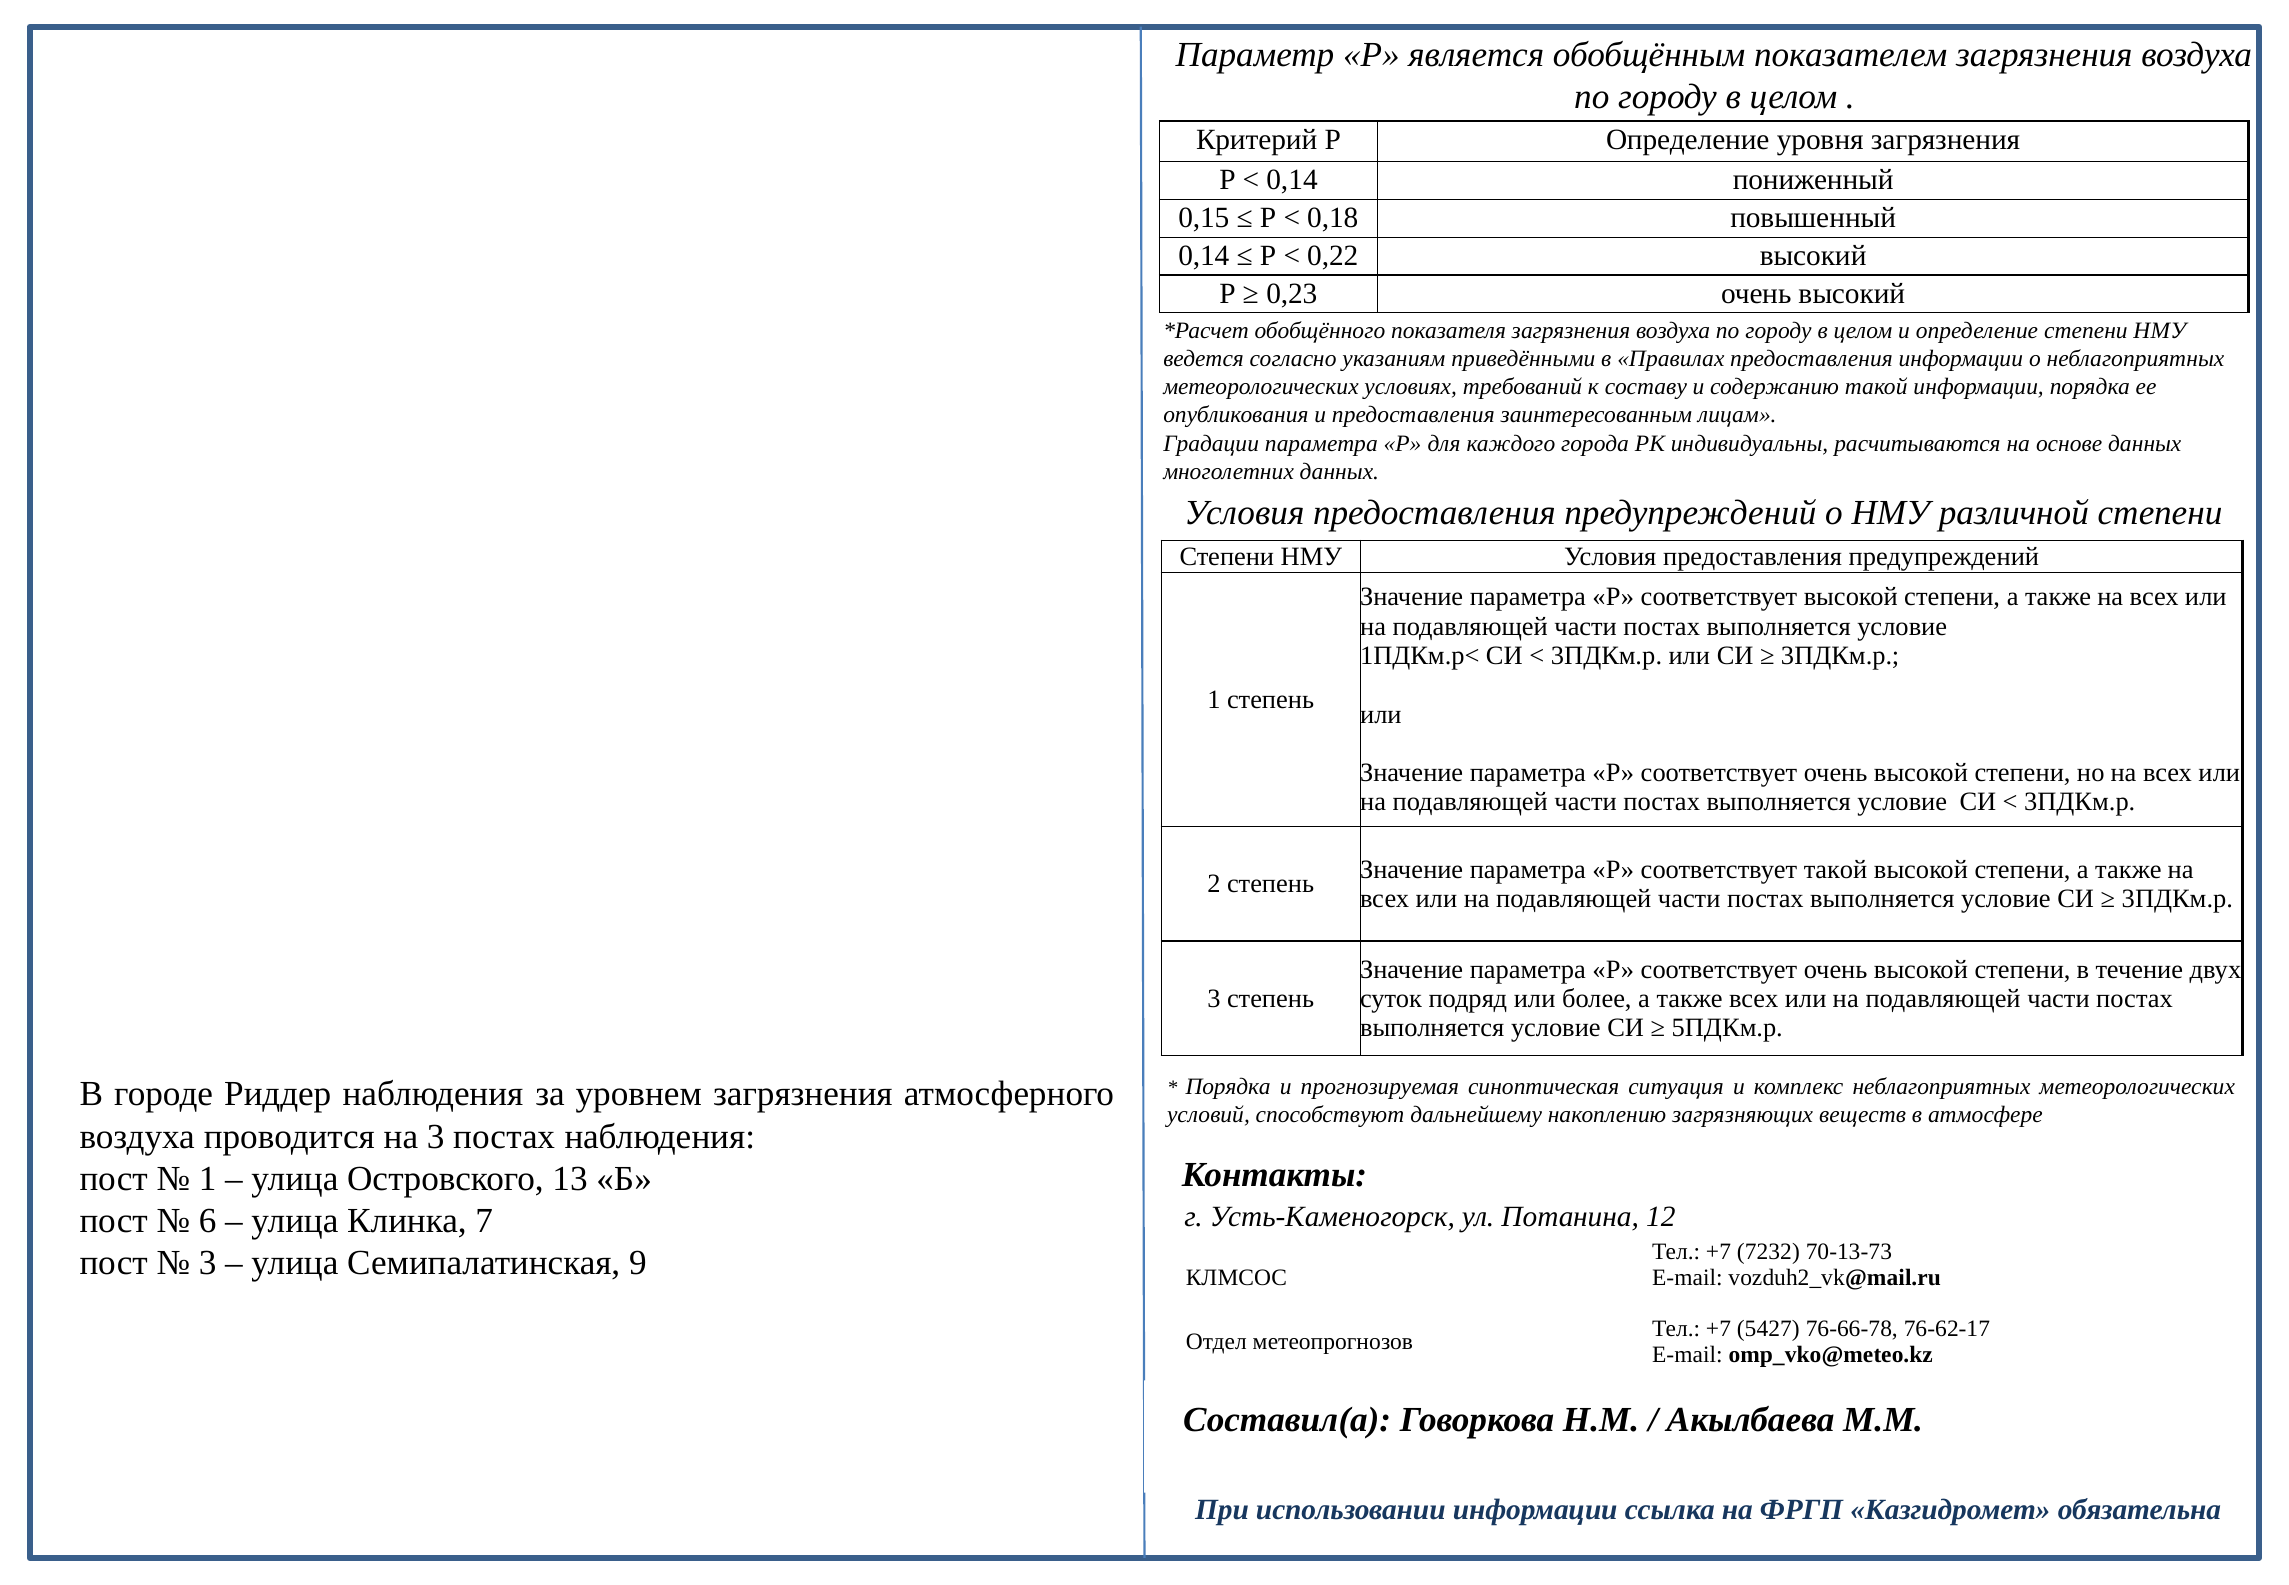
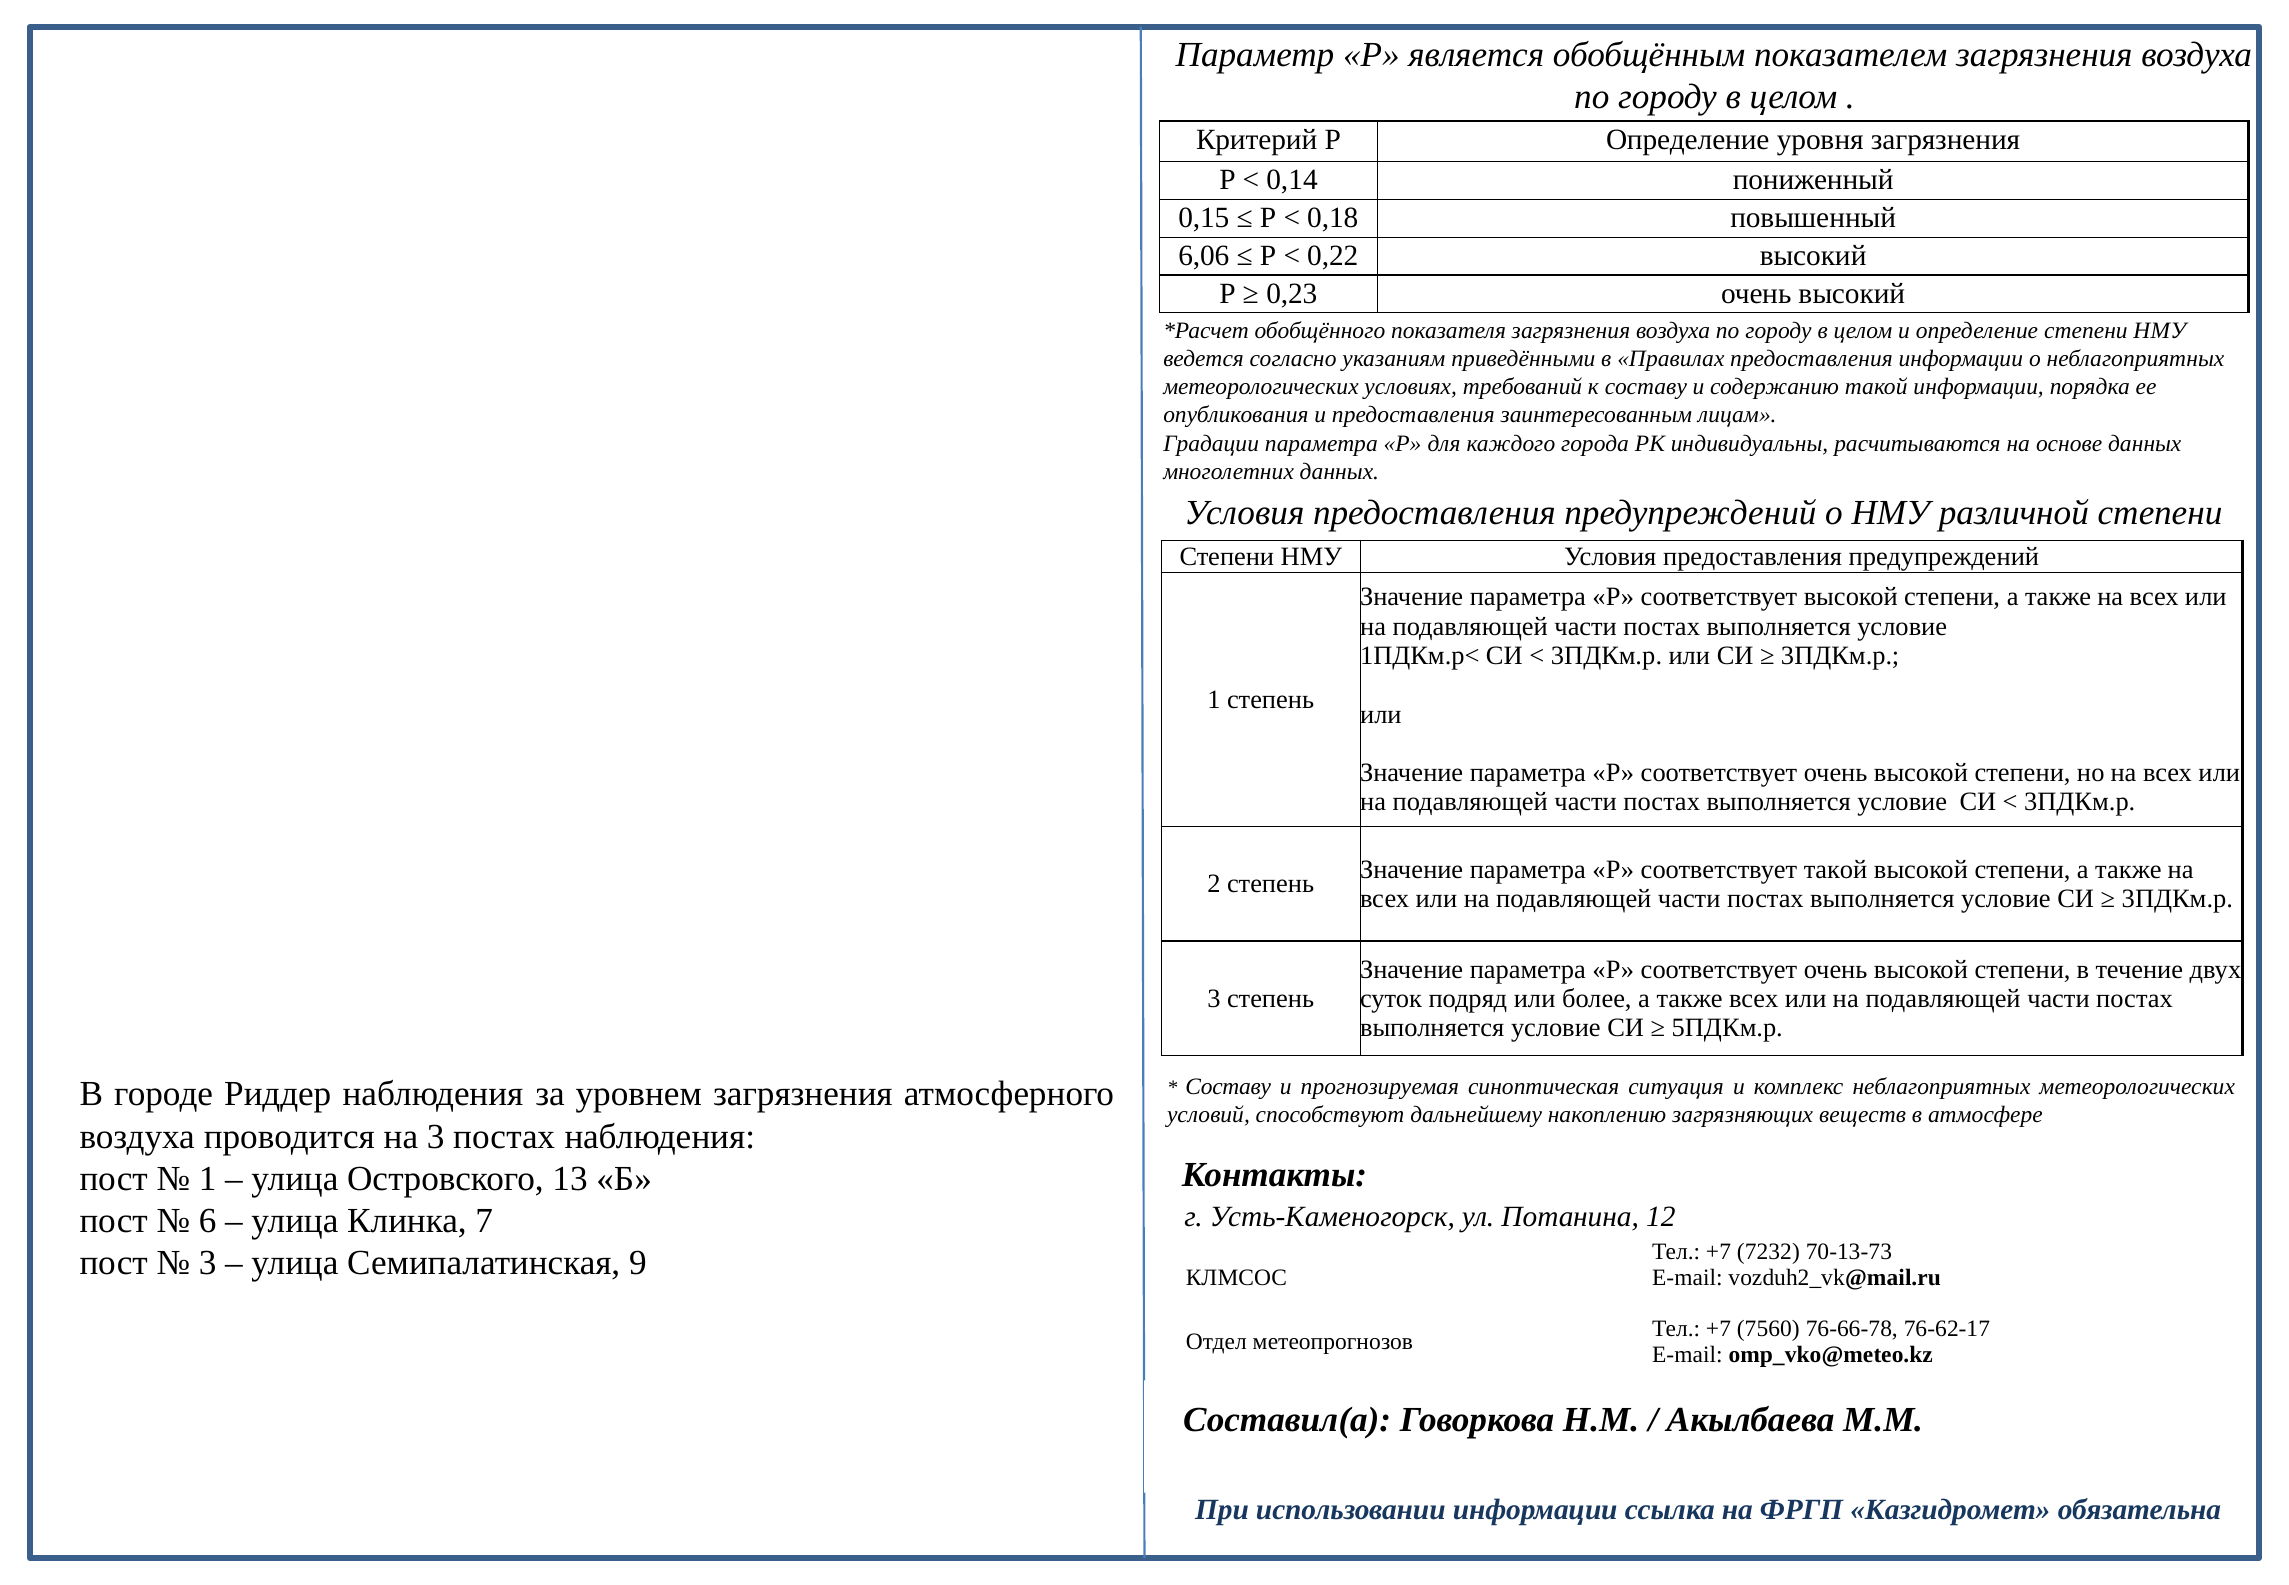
0,14: 0,14 -> 6,06 (1204, 256)
Порядка: Порядка -> Составу (1228, 1087)
5427: 5427 -> 7560 (1768, 1329)
